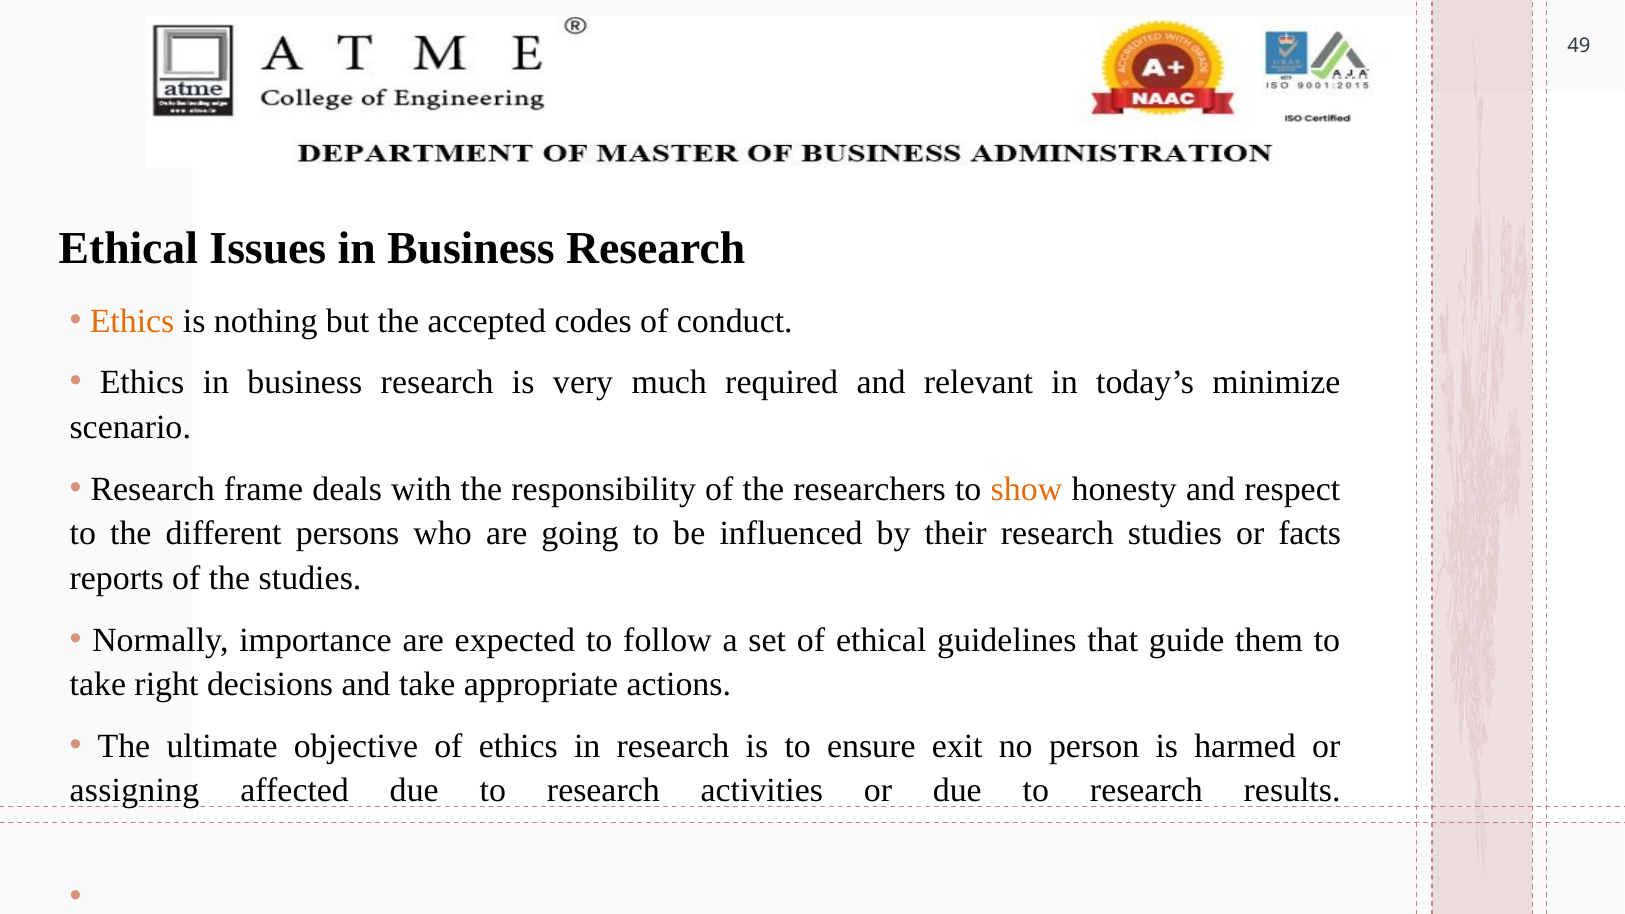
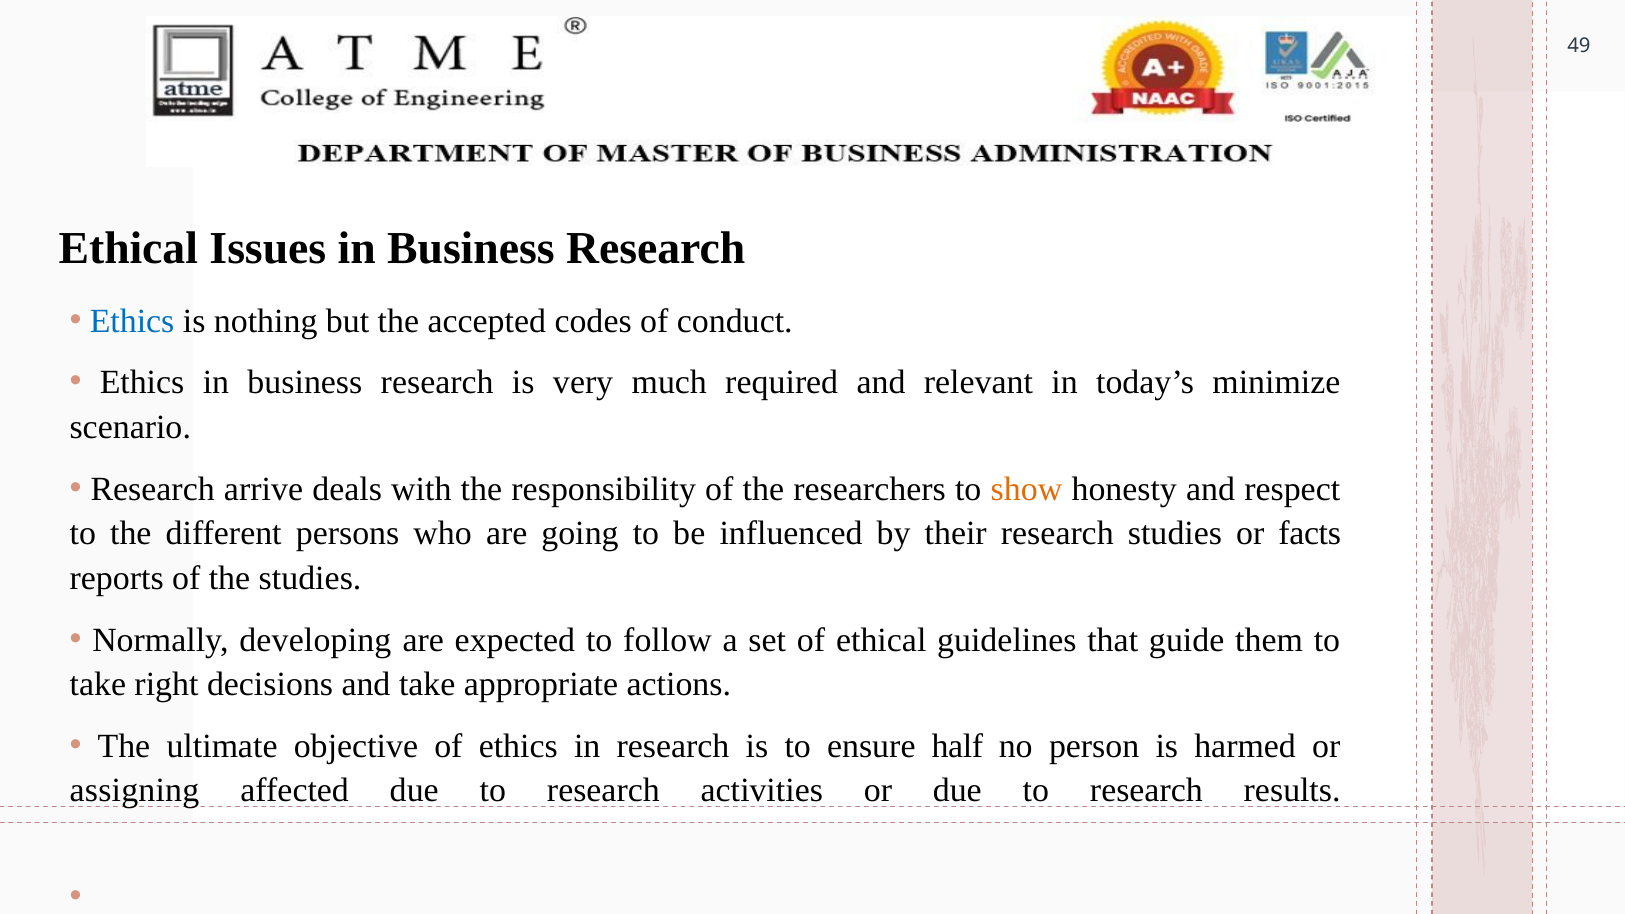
Ethics colour: orange -> blue (132, 321)
frame: frame -> arrive (264, 489)
importance: importance -> developing (315, 640)
exit: exit -> half (957, 746)
